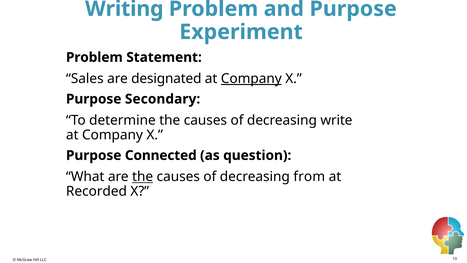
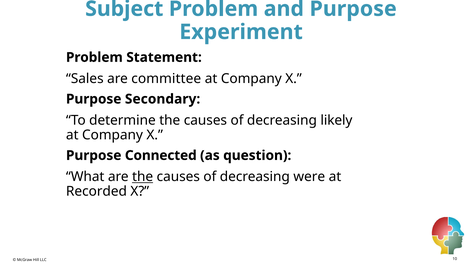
Writing: Writing -> Subject (124, 9)
designated: designated -> committee (166, 79)
Company underline: present -> none (251, 79)
write: write -> likely (336, 120)
from: from -> were (309, 177)
